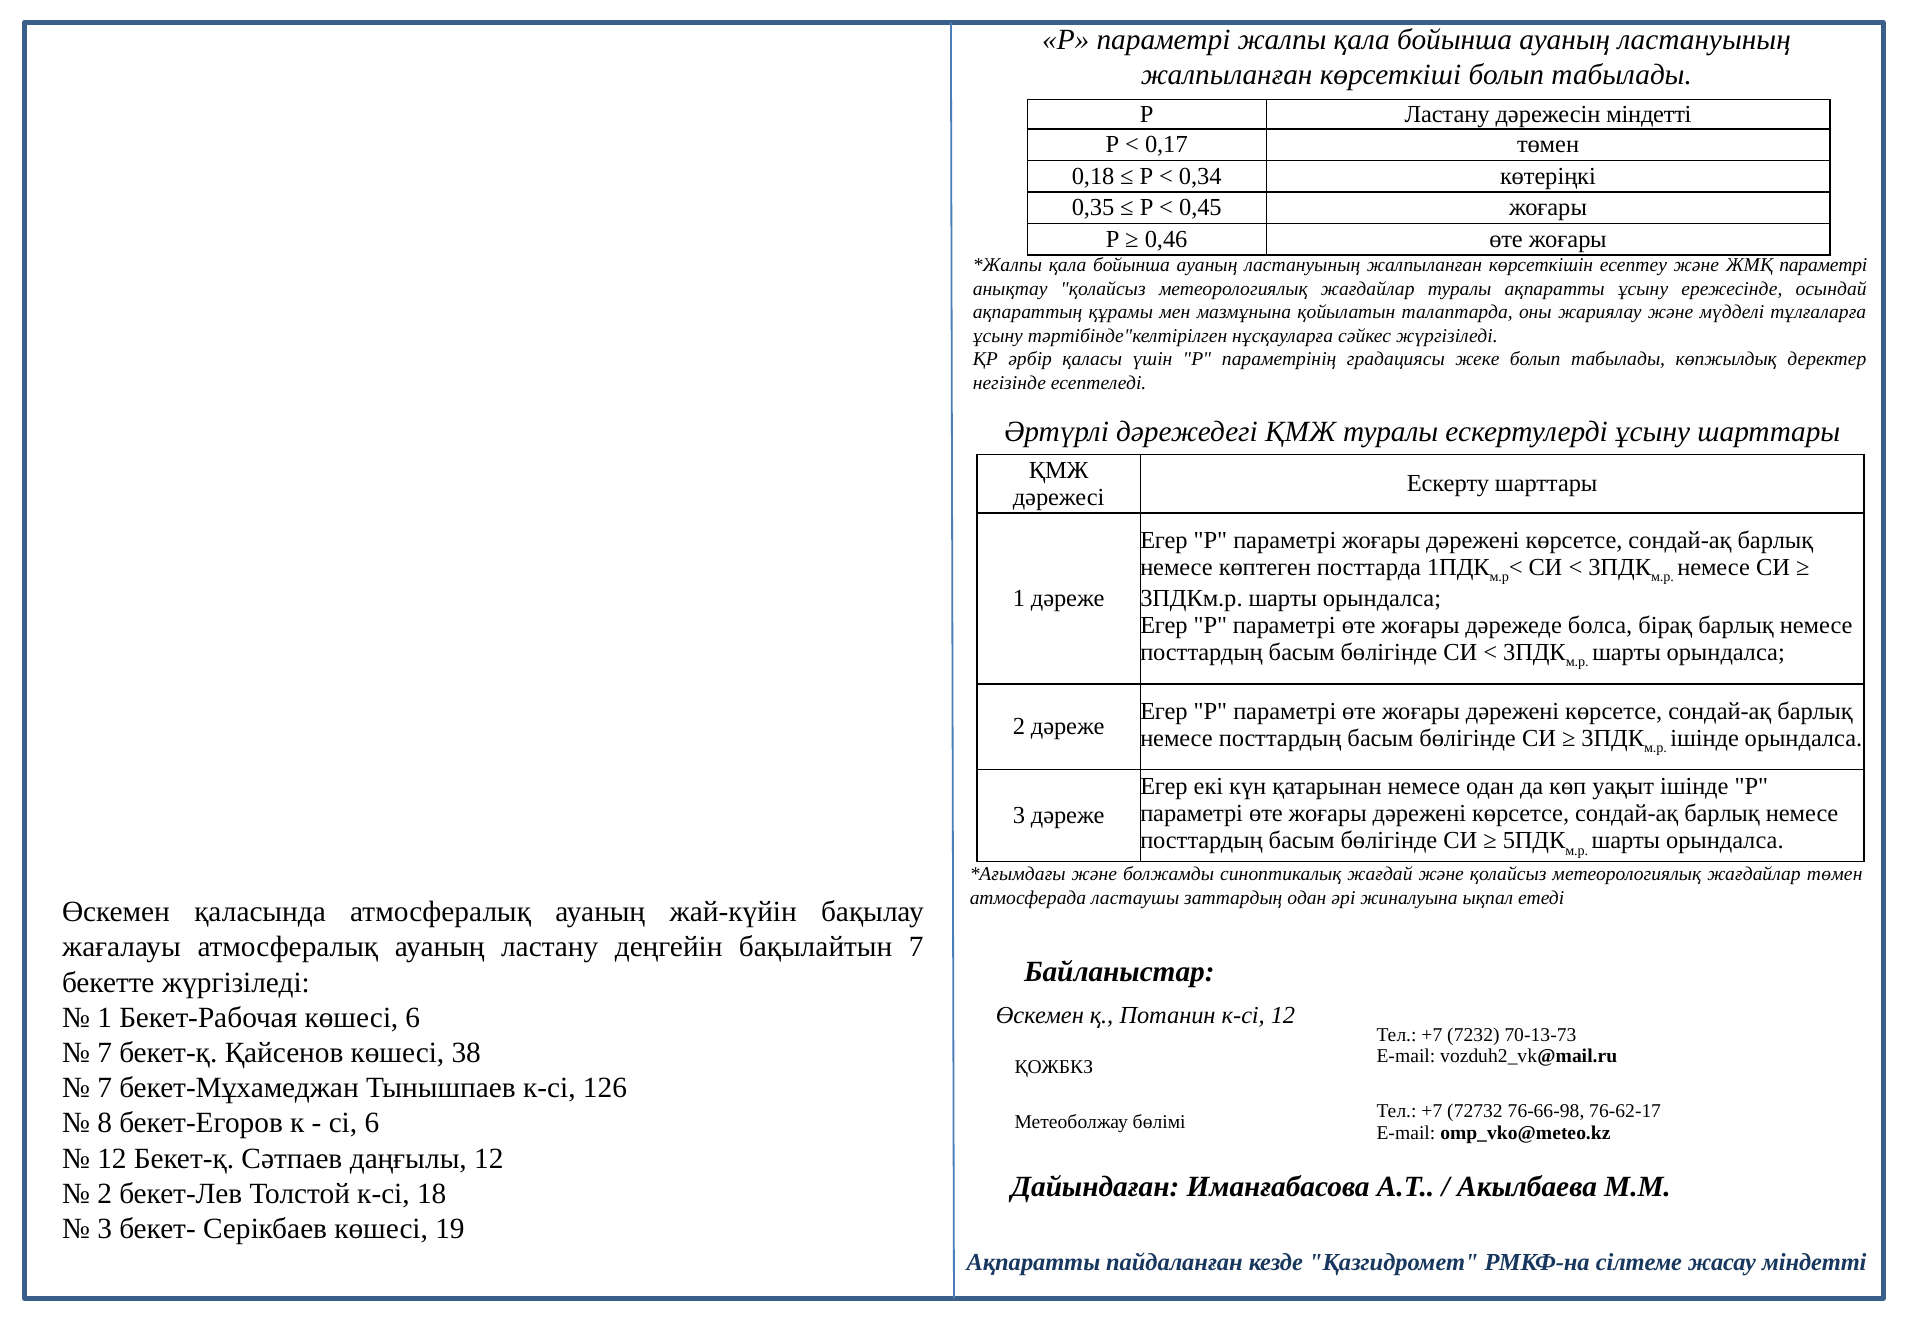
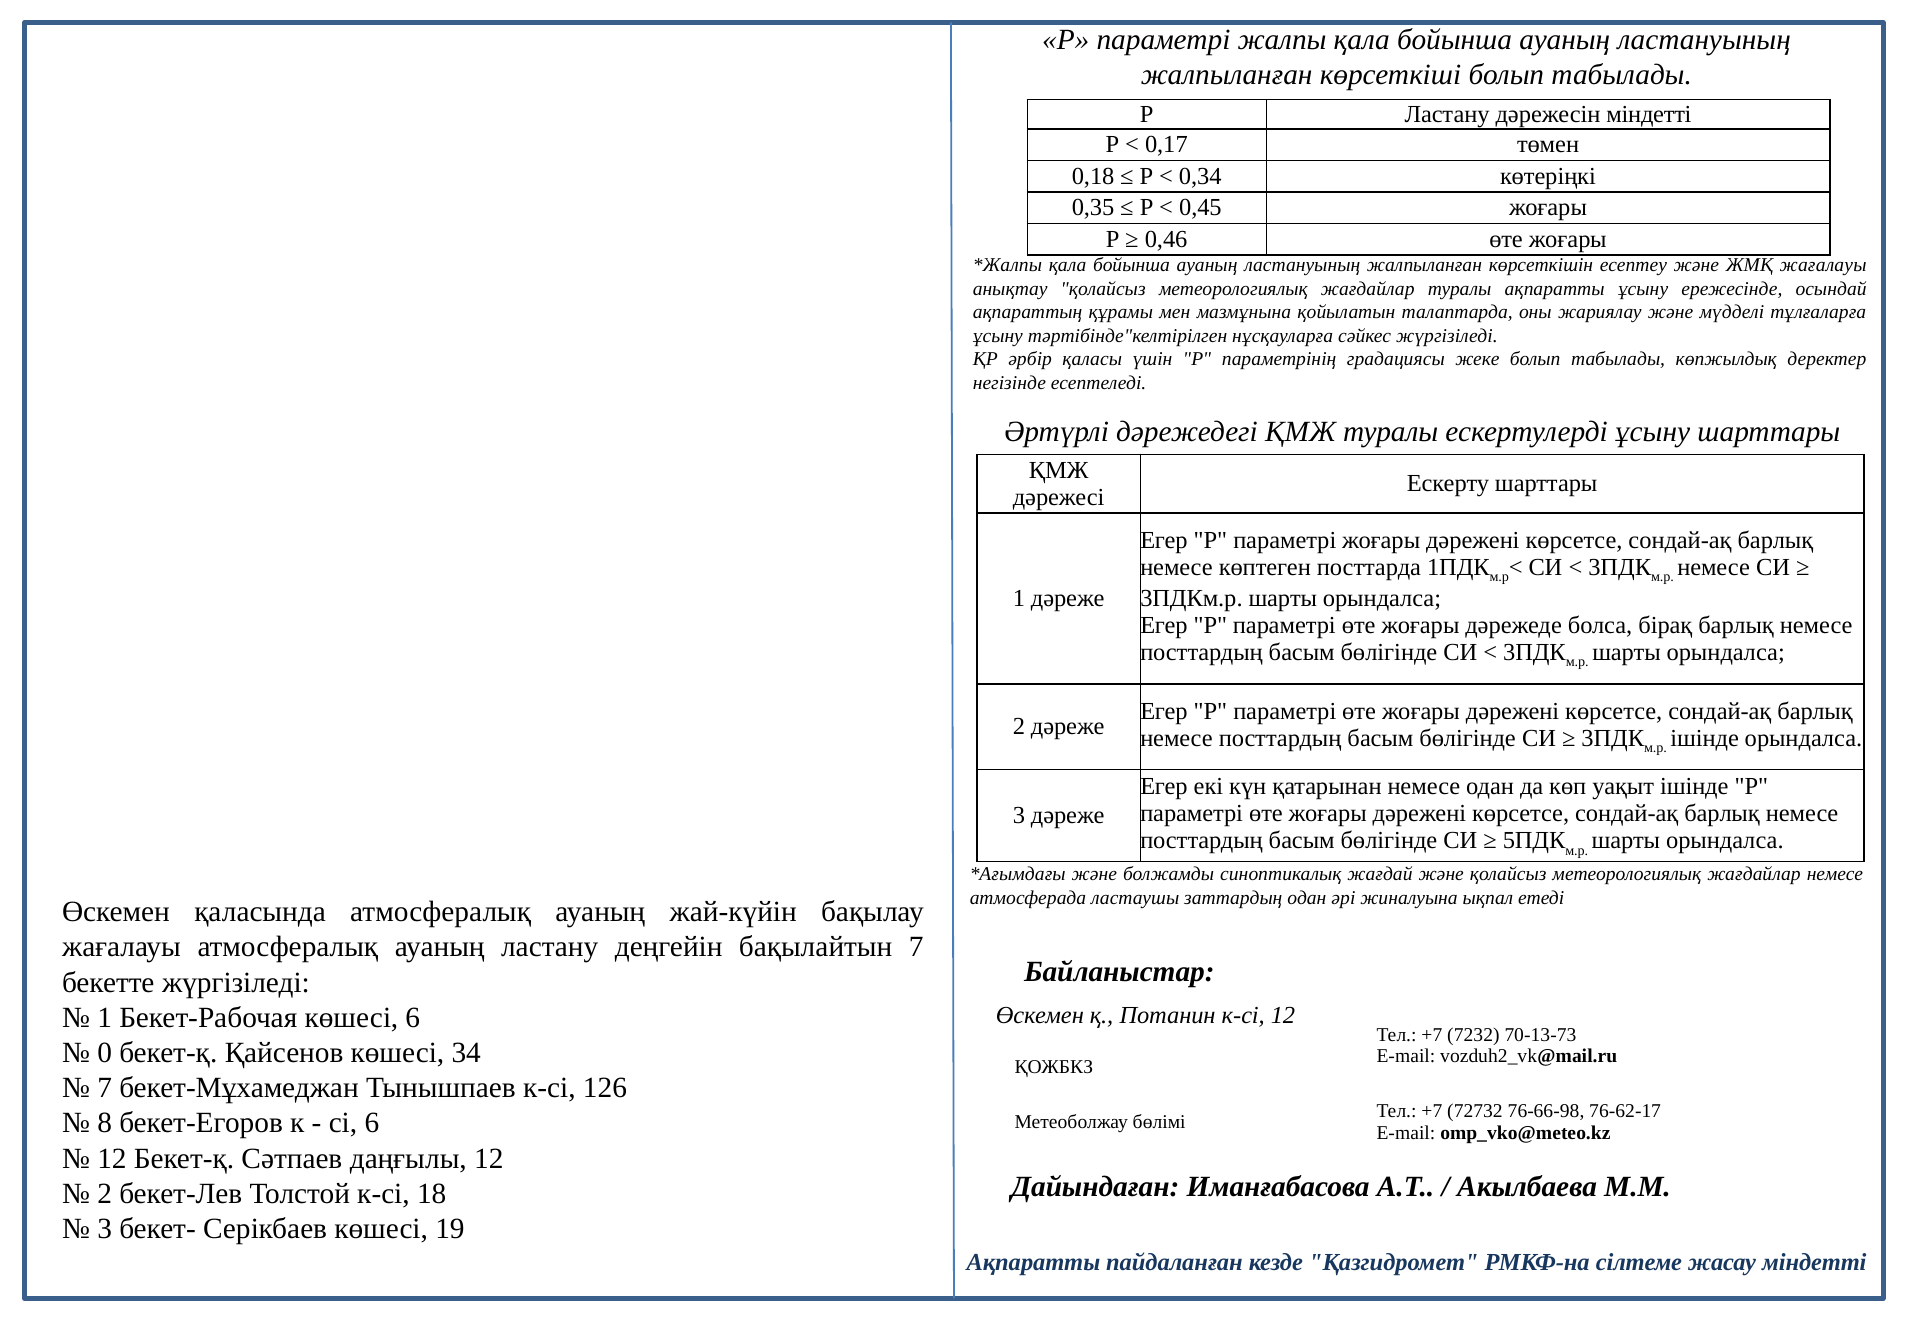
ЖМҚ параметрі: параметрі -> жағалауы (1823, 265)
жағдайлар төмен: төмен -> немесе (1835, 874)
7: 7 -> 0 (105, 1053)
38: 38 -> 34 (466, 1053)
